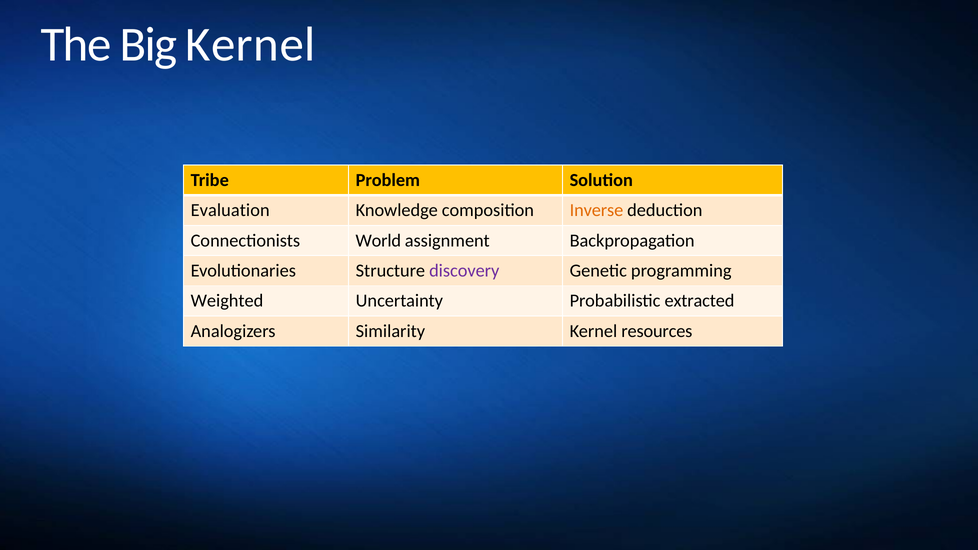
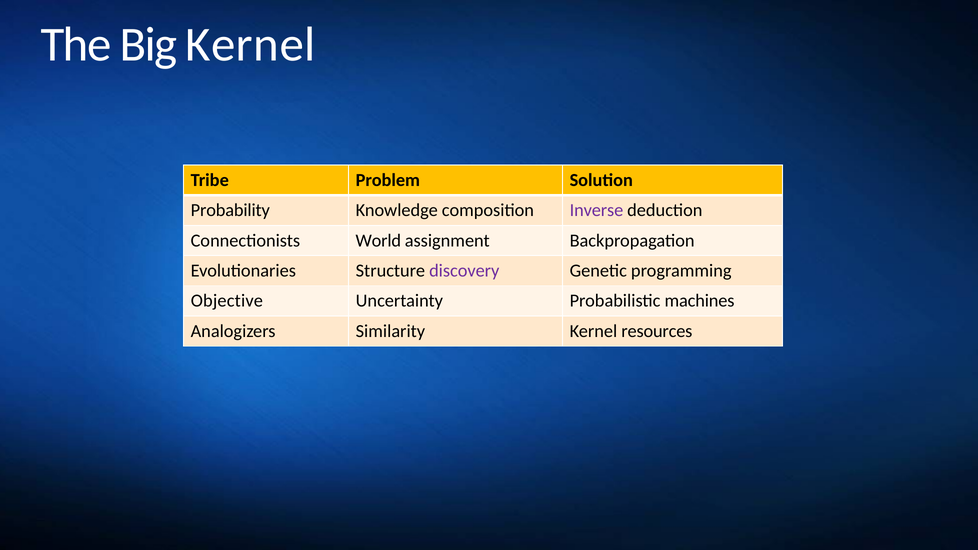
Evaluation: Evaluation -> Probability (230, 210)
Inverse colour: orange -> purple (596, 210)
Weighted: Weighted -> Objective (227, 301)
extracted: extracted -> machines (700, 301)
